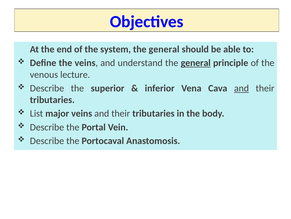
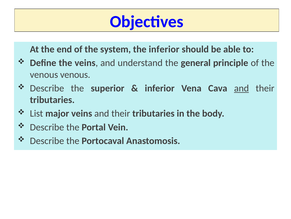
general: general -> inferior (164, 49)
general underline: present -> none (196, 63)
venous lecture: lecture -> venous (75, 74)
